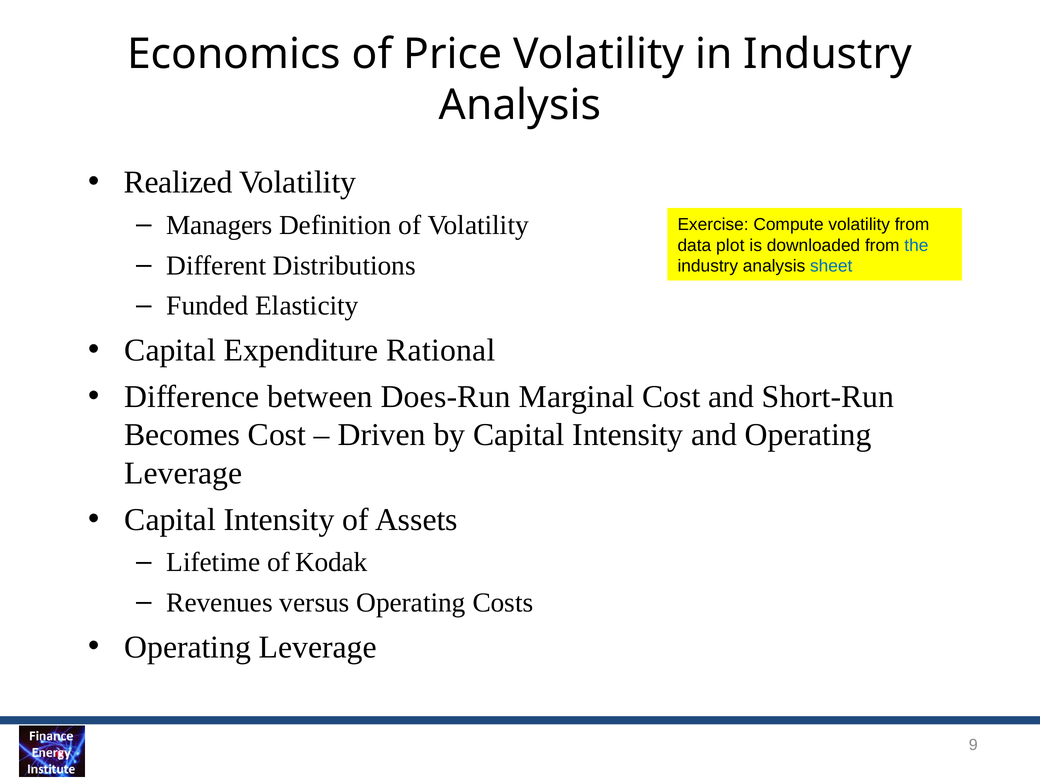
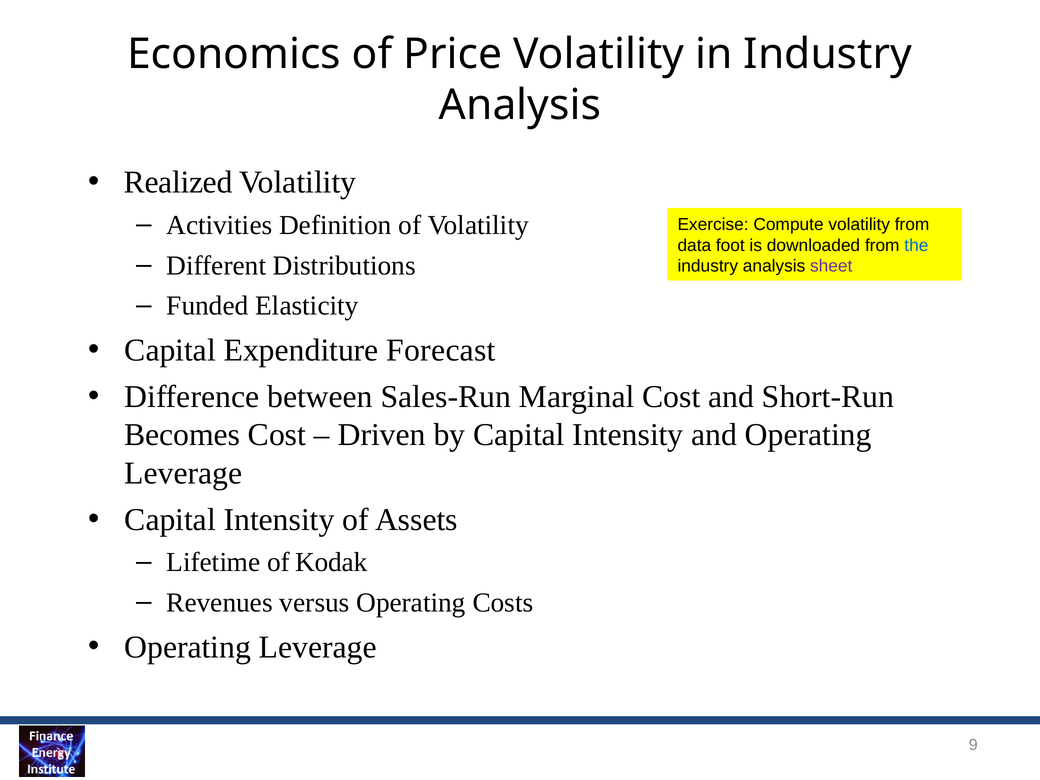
Managers: Managers -> Activities (219, 225)
plot: plot -> foot (730, 245)
sheet colour: blue -> purple (831, 266)
Rational: Rational -> Forecast (441, 350)
Does-Run: Does-Run -> Sales-Run (446, 397)
